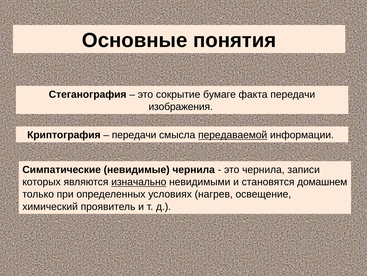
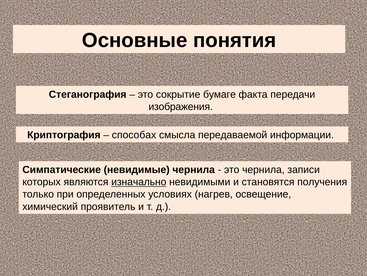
передачи: передачи -> способах (134, 135)
передаваемой underline: present -> none (233, 135)
домашнем: домашнем -> получения (322, 182)
